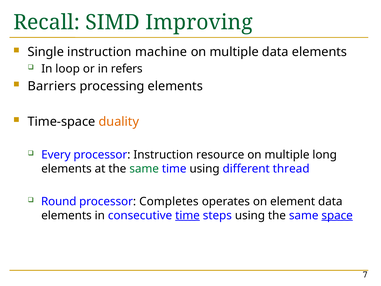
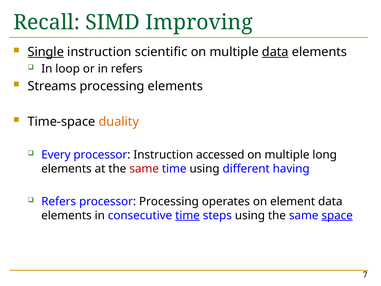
Single underline: none -> present (46, 52)
machine: machine -> scientific (161, 52)
data underline: none -> present (275, 52)
Barriers: Barriers -> Streams (52, 86)
resource: resource -> accessed (220, 155)
same colour: green -> red (144, 169)
thread: thread -> having (291, 169)
Round: Round -> Refers (59, 201)
processor Completes: Completes -> Processing (169, 201)
